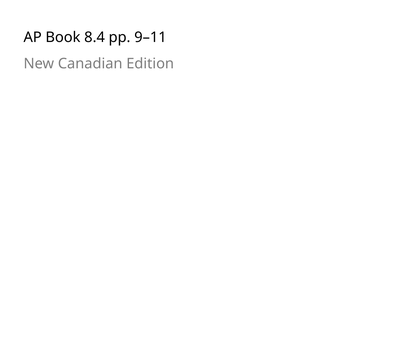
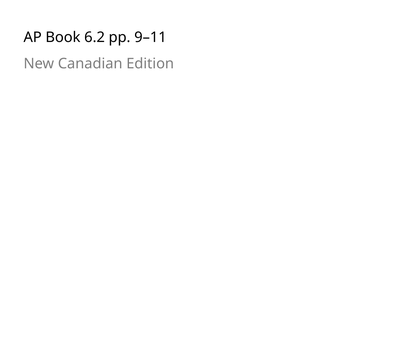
8.4: 8.4 -> 6.2 (95, 37)
